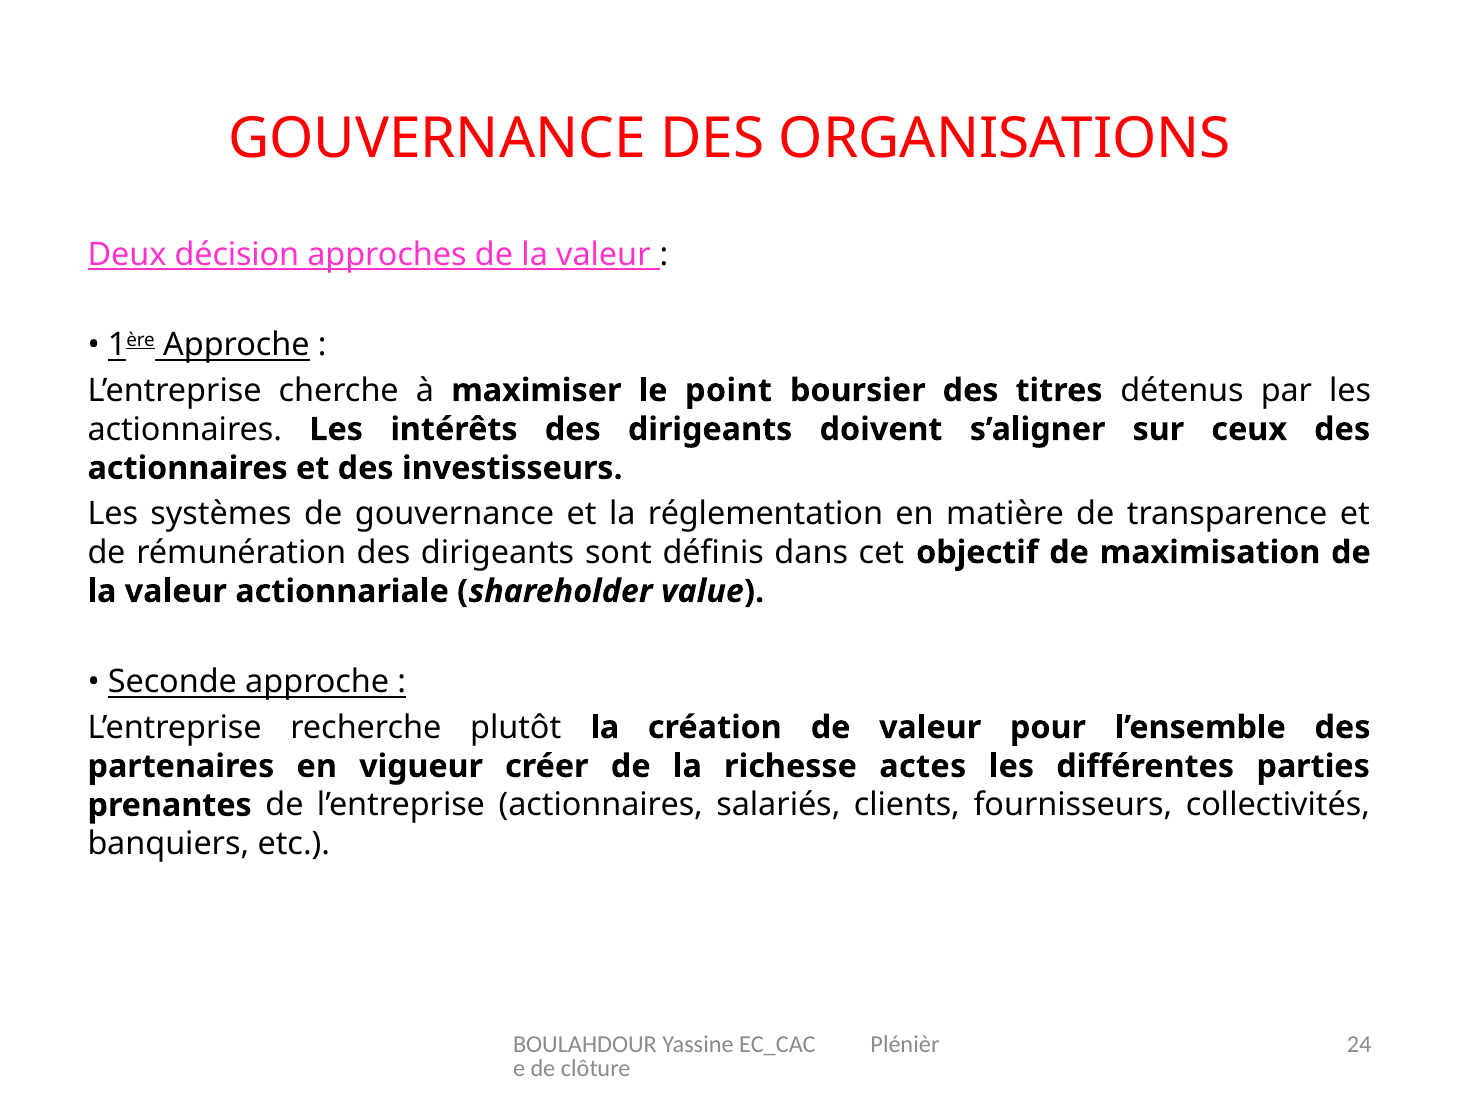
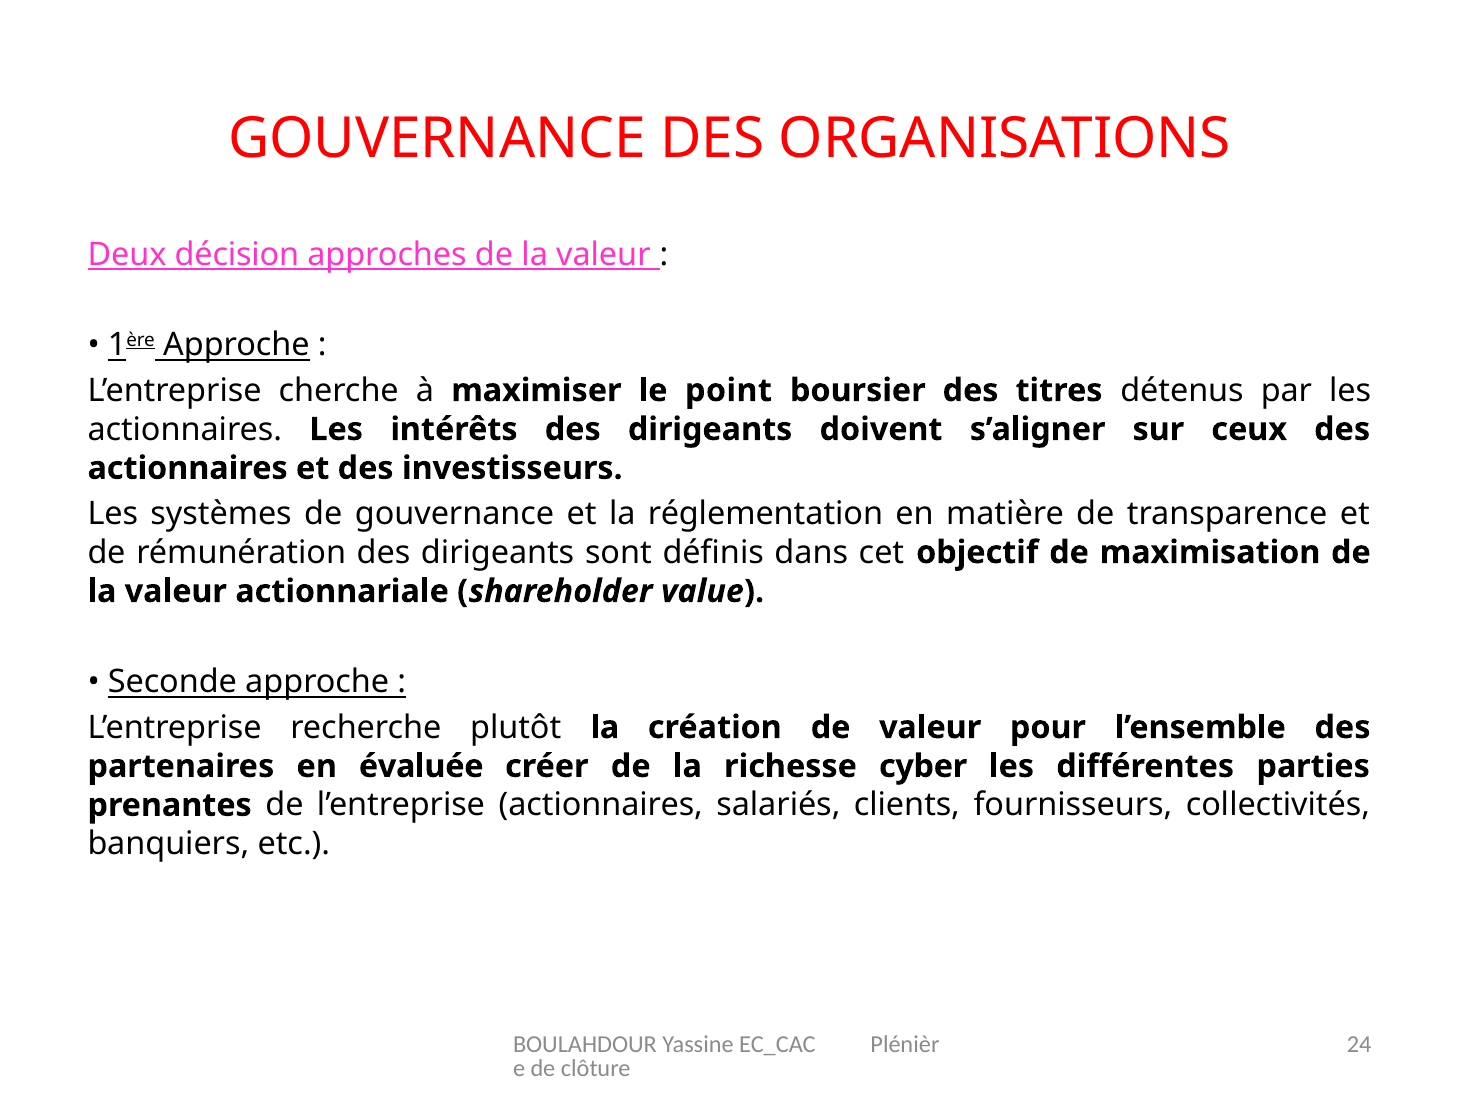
vigueur: vigueur -> évaluée (421, 766)
actes: actes -> cyber (923, 766)
